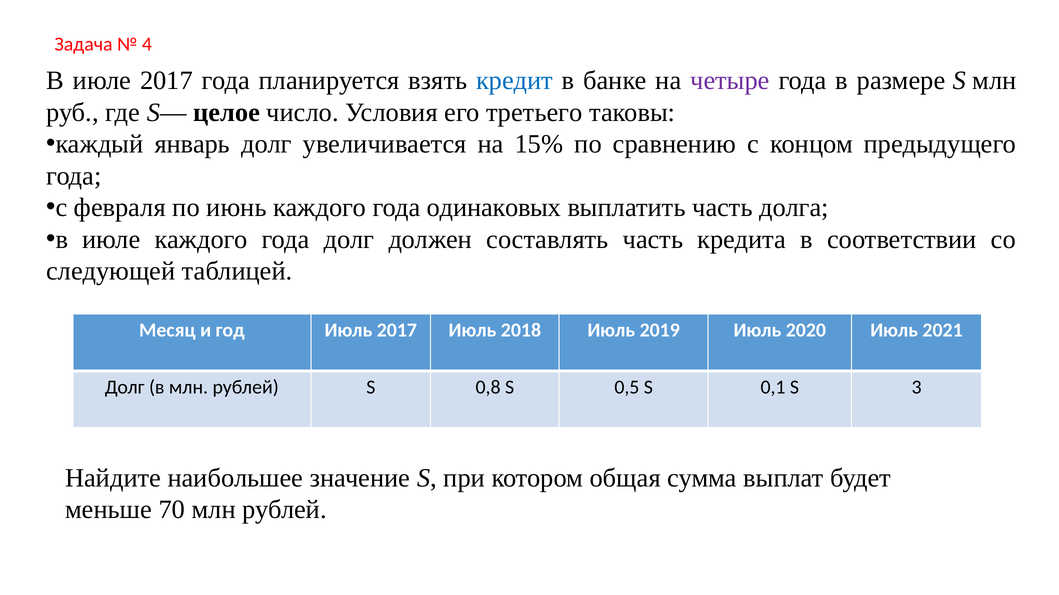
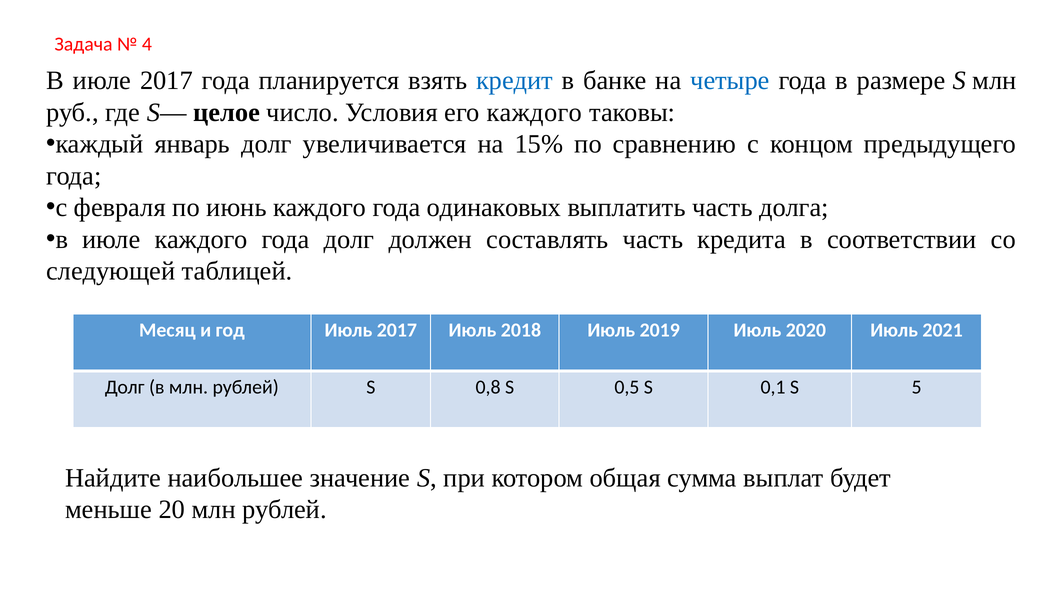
четыре colour: purple -> blue (730, 81)
его третьего: третьего -> каждого (534, 112)
3: 3 -> 5 (917, 388)
70: 70 -> 20 (172, 510)
